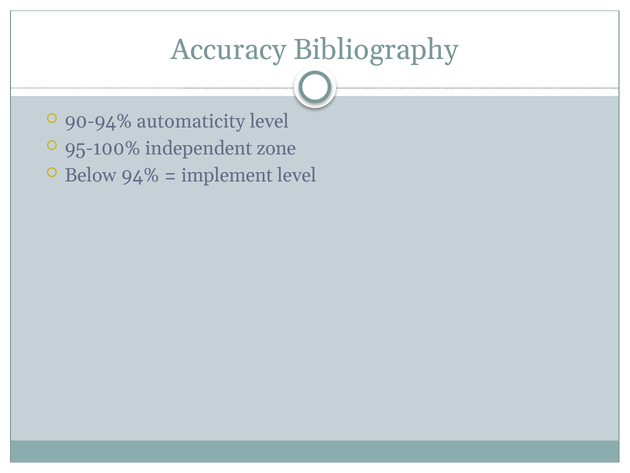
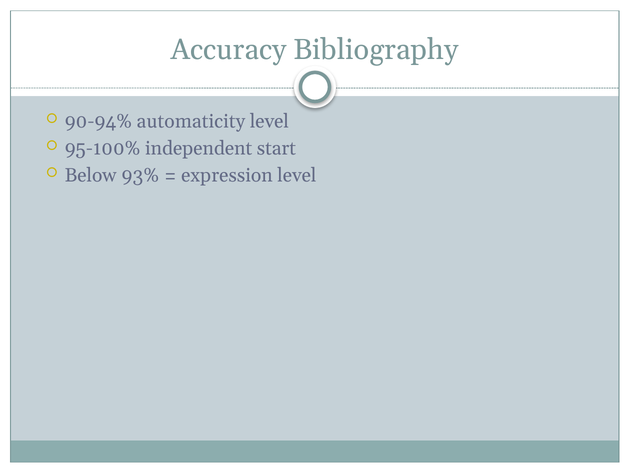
zone: zone -> start (276, 148)
94%: 94% -> 93% (140, 175)
implement: implement -> expression (227, 175)
